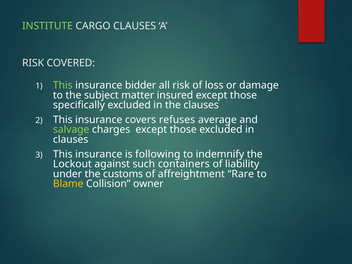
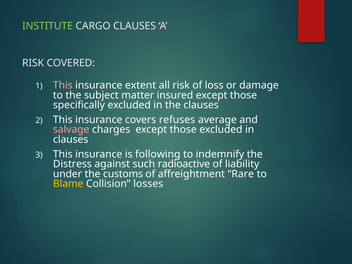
This colour: light green -> pink (63, 85)
bidder: bidder -> extent (141, 85)
salvage colour: light green -> pink (71, 130)
Lockout: Lockout -> Distress (72, 164)
containers: containers -> radioactive (184, 164)
owner: owner -> losses (148, 184)
